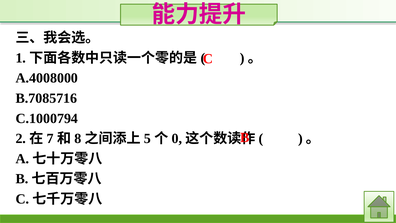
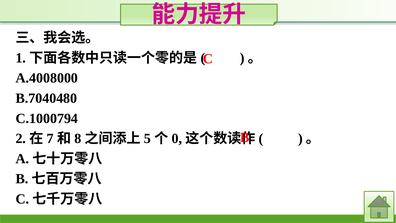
B.7085716: B.7085716 -> B.7040480 (46, 98)
